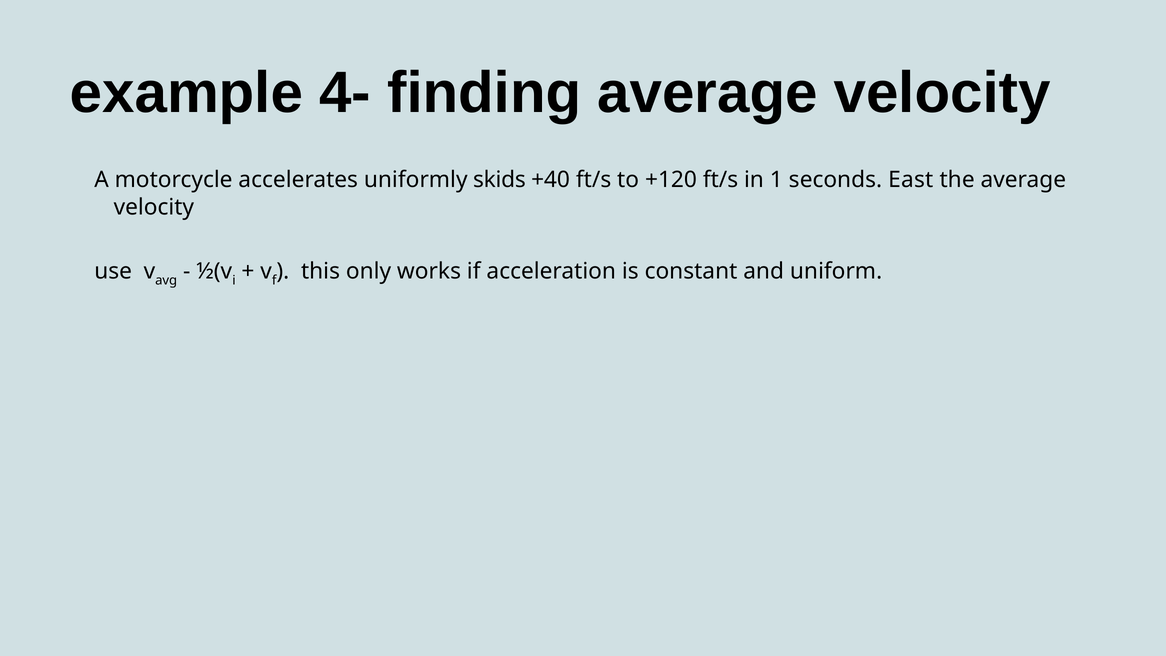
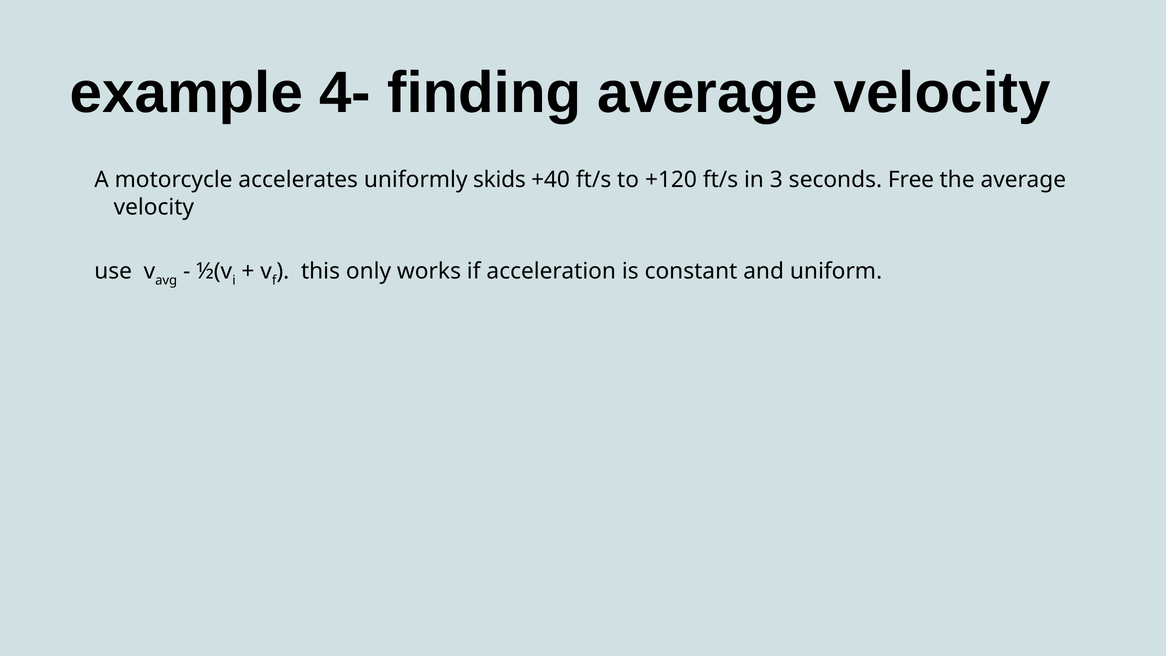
1: 1 -> 3 (776, 180)
East: East -> Free (911, 180)
